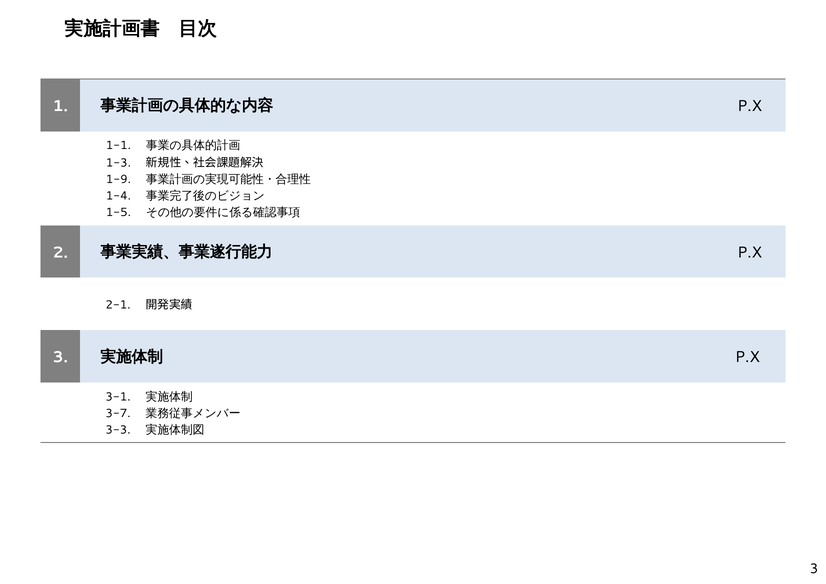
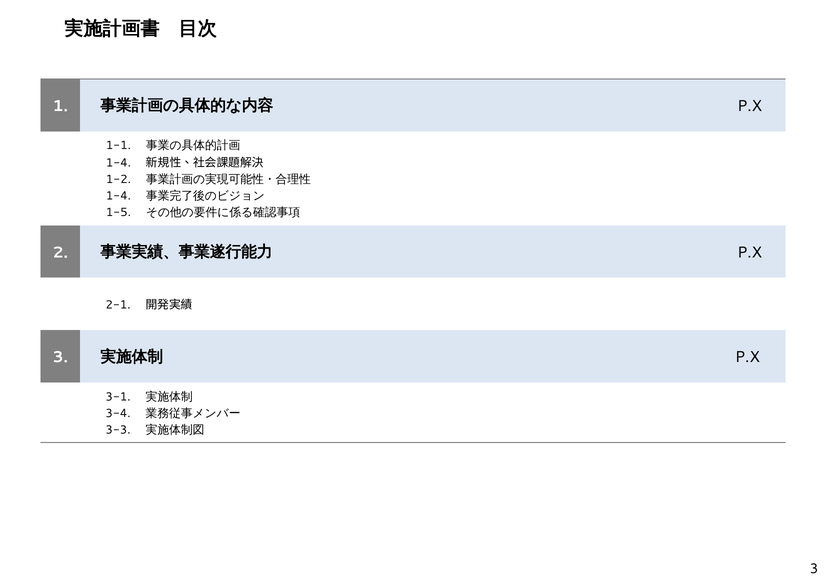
1-3: 1-3 -> 1-4 (118, 163)
1-9: 1-9 -> 1-2 (118, 179)
3-7: 3-7 -> 3-4 (118, 413)
